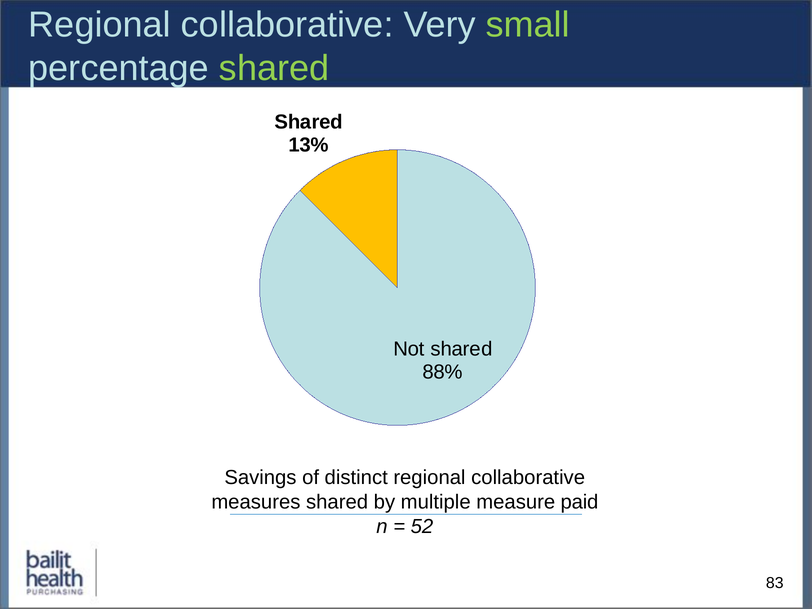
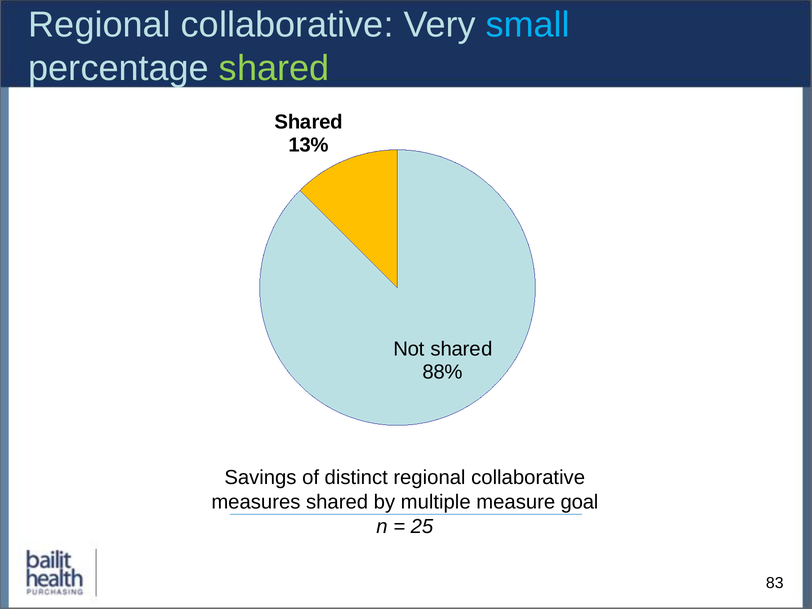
small colour: light green -> light blue (528, 25)
paid: paid -> goal (579, 502)
52: 52 -> 25 (422, 526)
